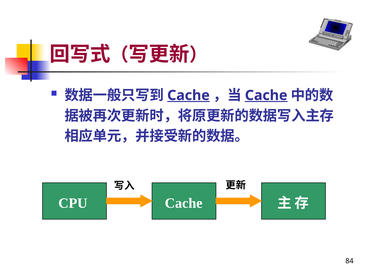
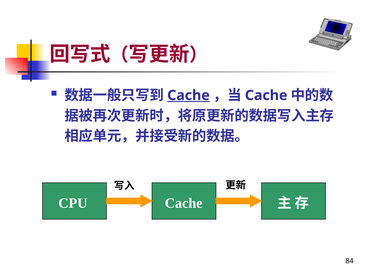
Cache underline: present -> none (266, 95)
